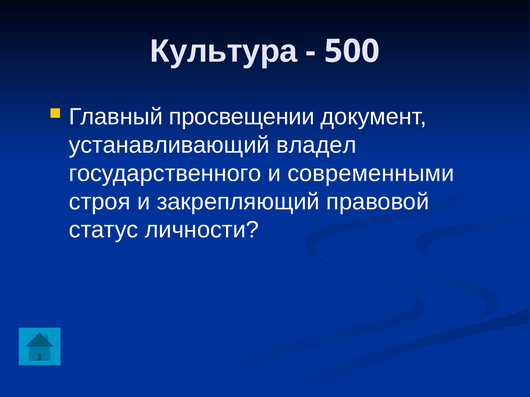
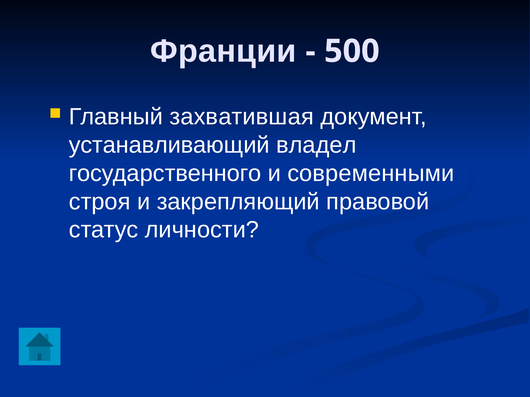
Культура: Культура -> Франции (223, 51)
просвещении: просвещении -> захватившая (242, 117)
